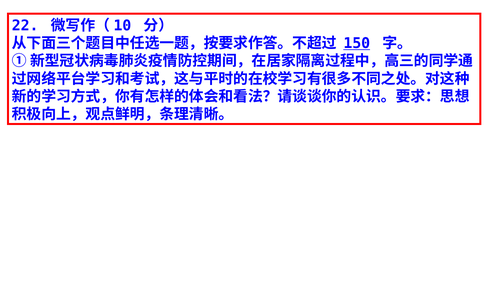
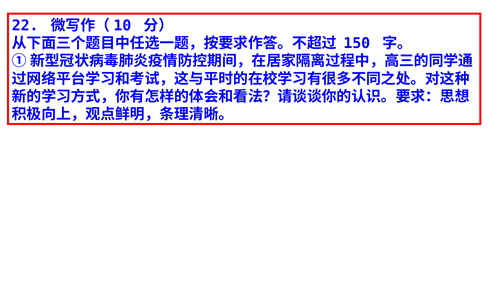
150 underline: present -> none (357, 43)
